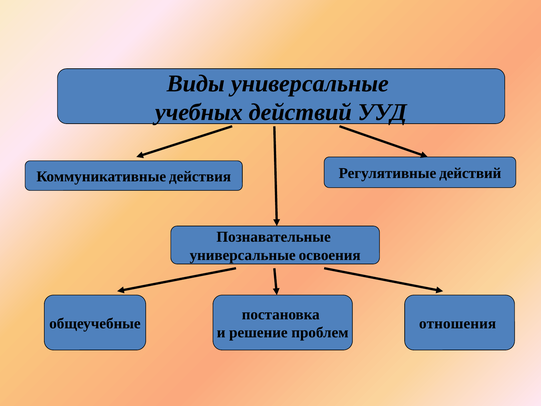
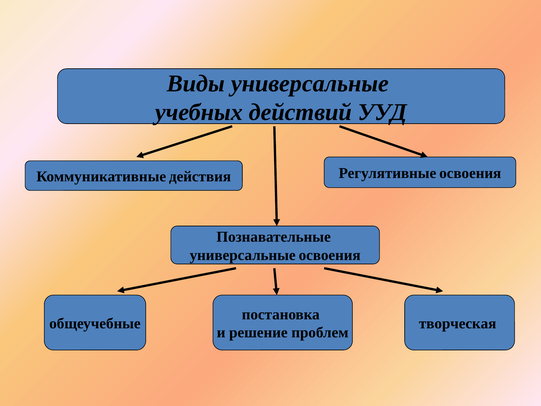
Регулятивные действий: действий -> освоения (470, 173)
отношения: отношения -> творческая (458, 323)
